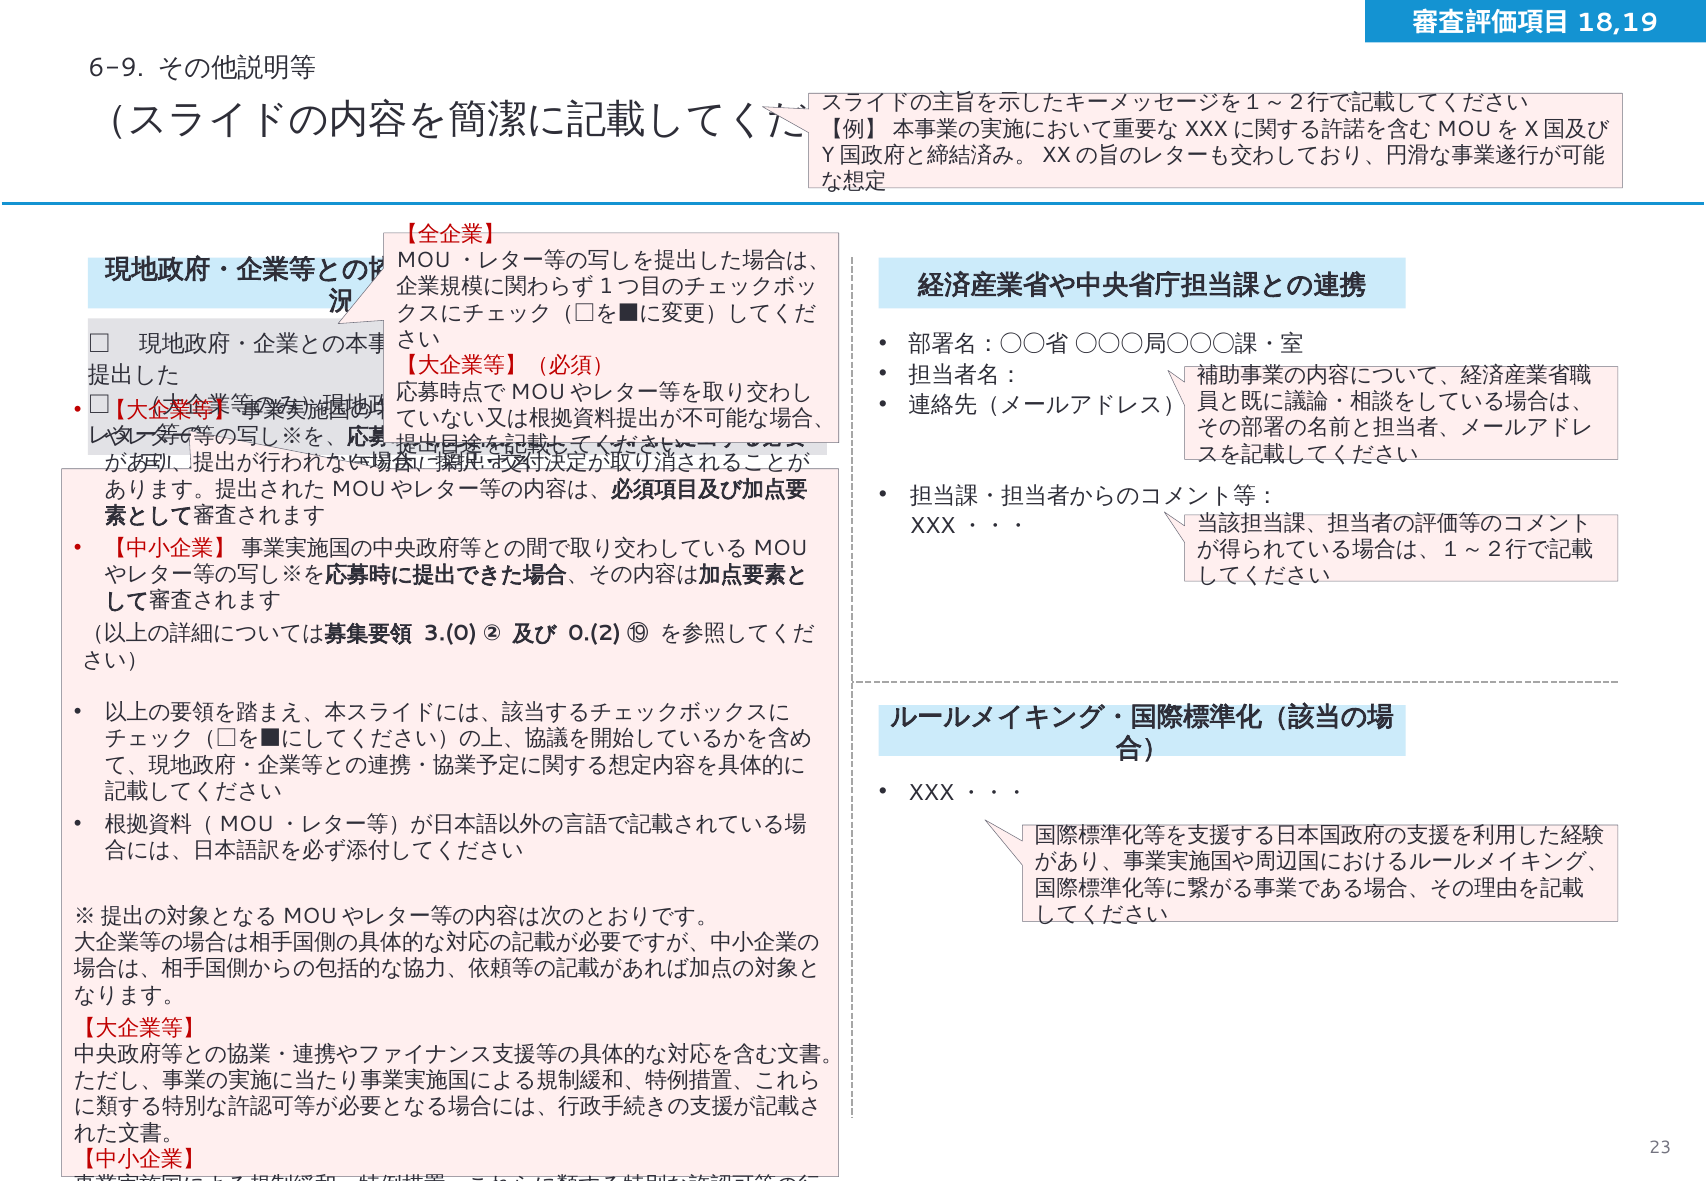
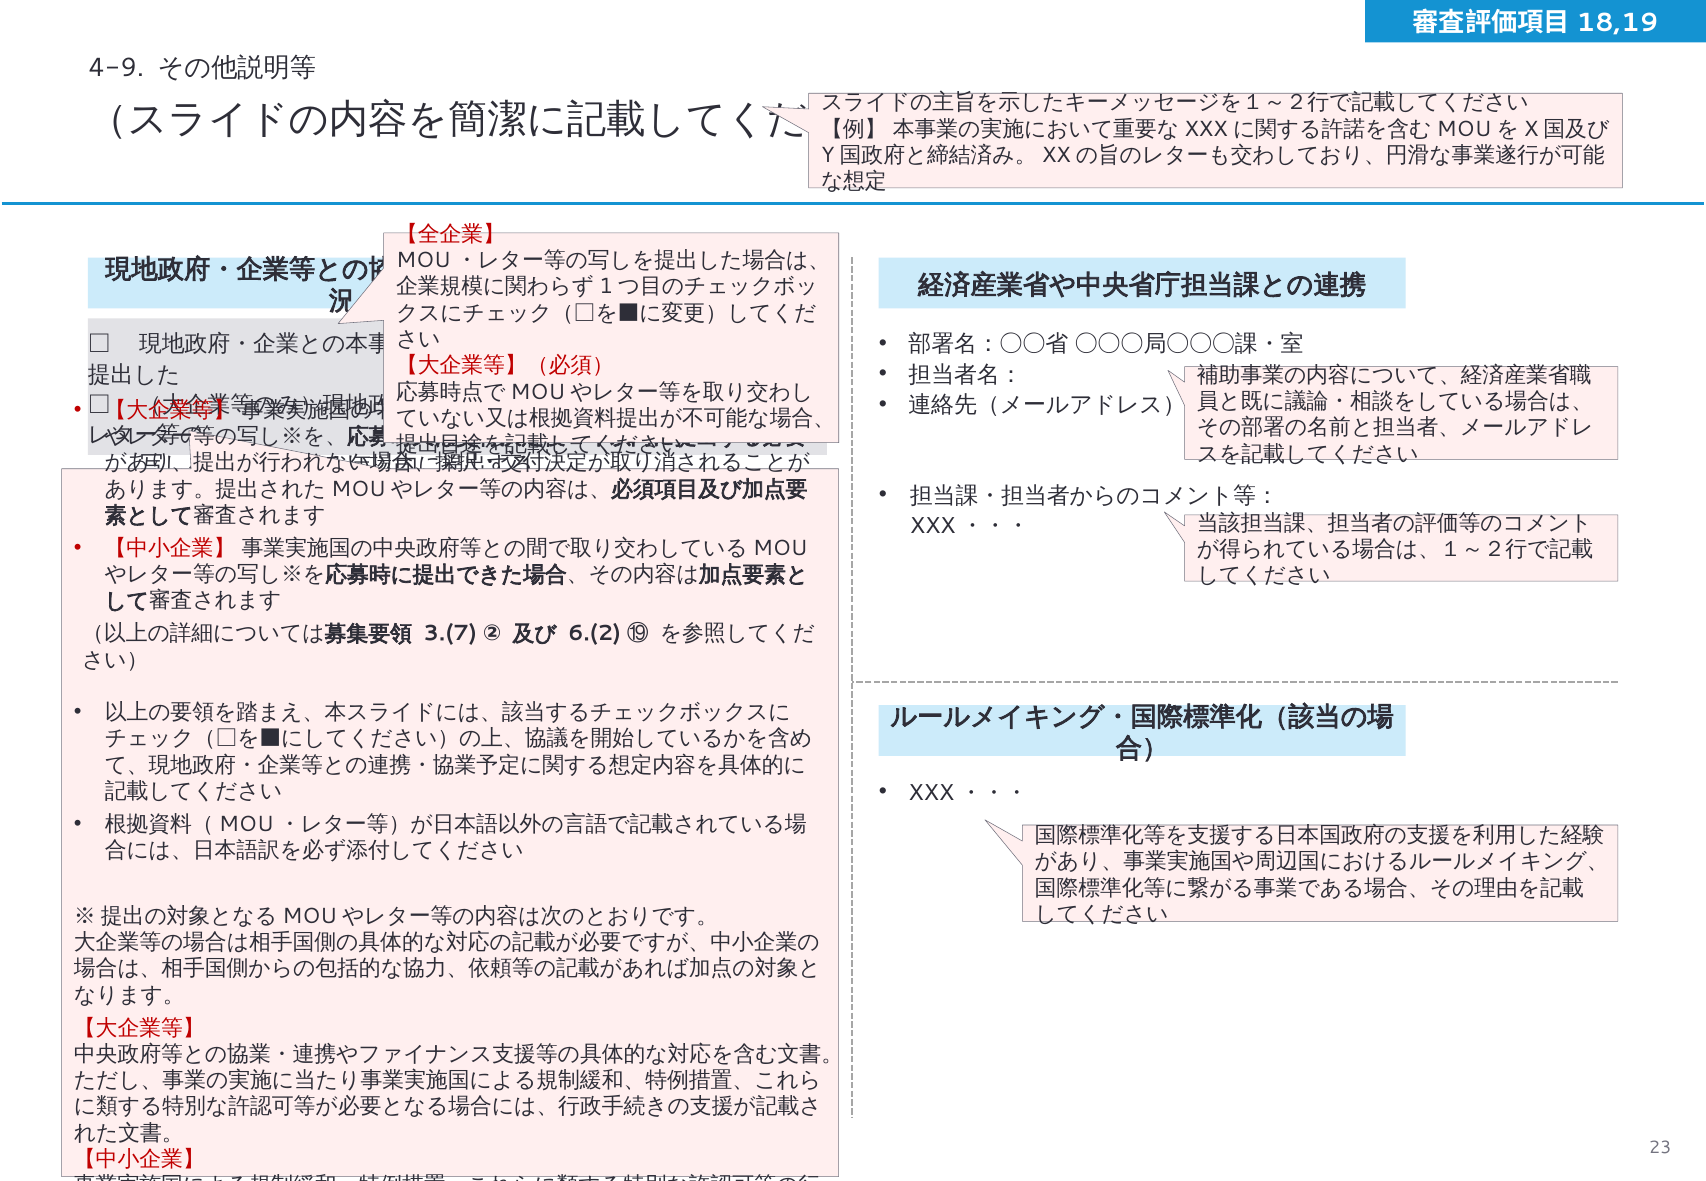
6-9: 6-9 -> 4-9 (116, 67)
3.(0: 3.(0 -> 3.(7 (450, 634)
0.(2: 0.(2 -> 6.(2 (595, 634)
